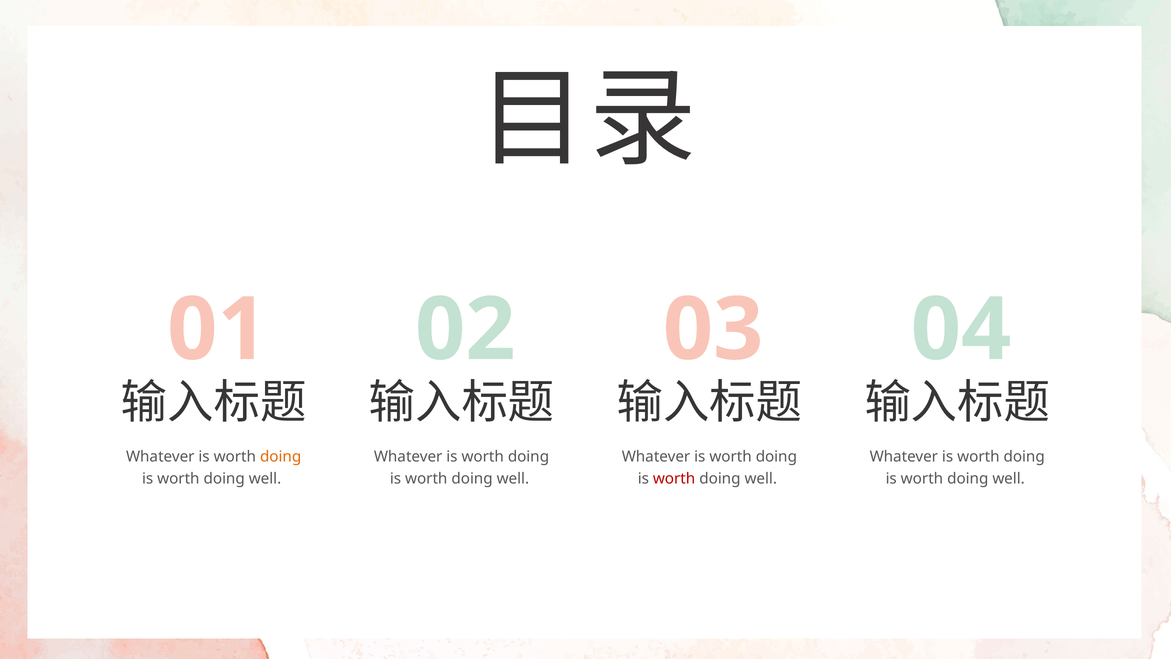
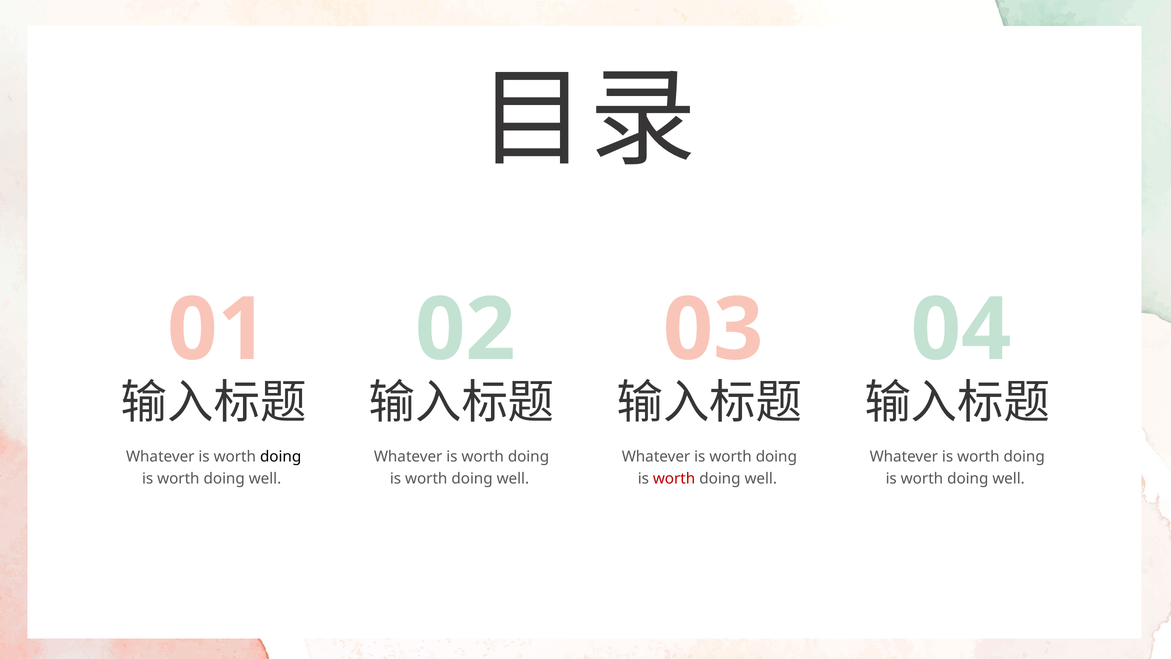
doing colour: orange -> black (281, 457)
